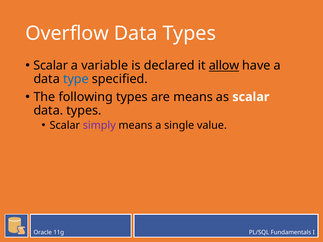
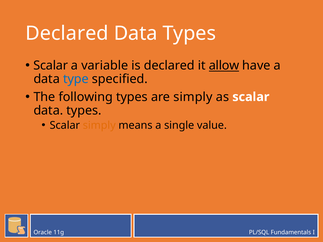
Overflow: Overflow -> Declared (67, 33)
are means: means -> simply (193, 97)
simply colour: purple -> orange (99, 125)
